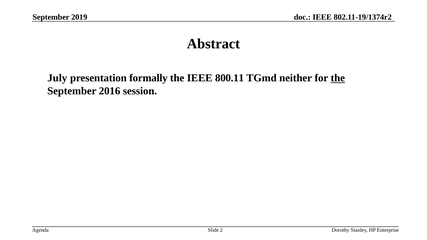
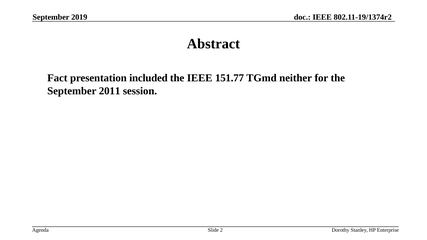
July: July -> Fact (57, 78)
formally: formally -> included (148, 78)
800.11: 800.11 -> 151.77 (230, 78)
the underline: present -> none (338, 78)
2016: 2016 -> 2011 (110, 91)
